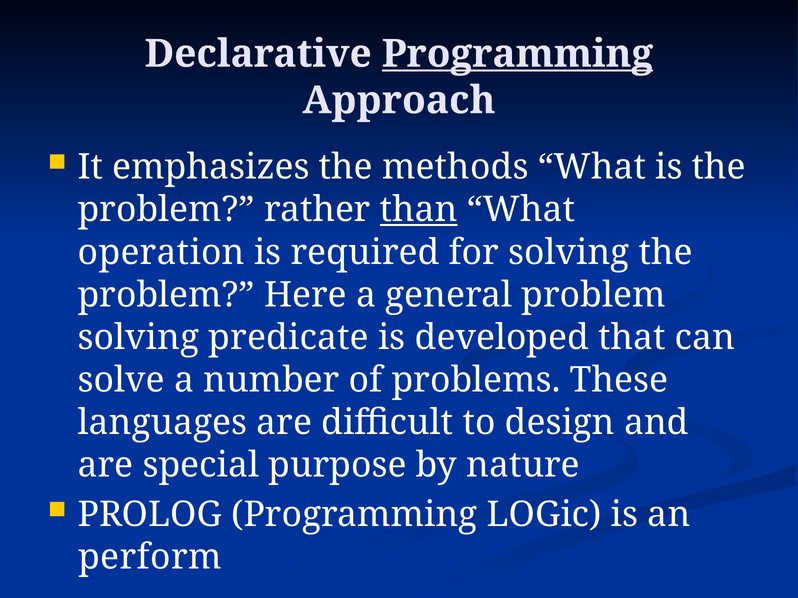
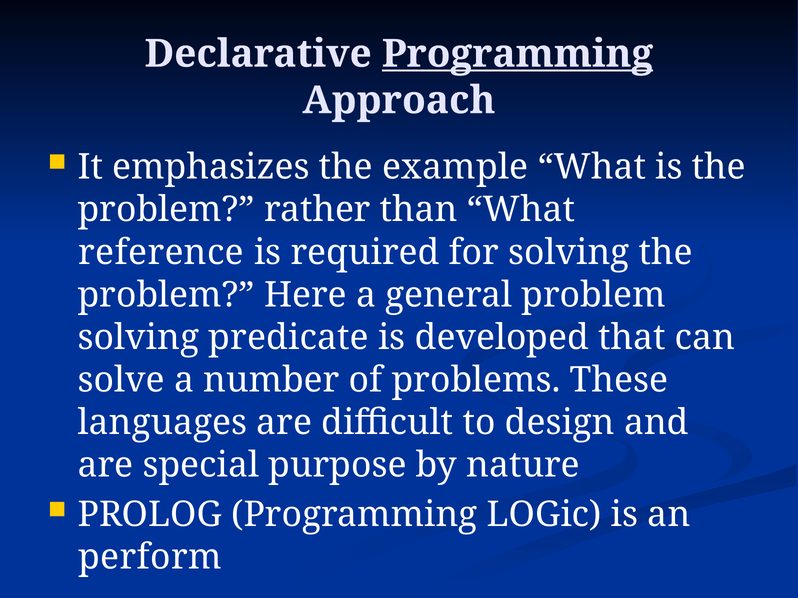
methods: methods -> example (455, 167)
than underline: present -> none (419, 210)
operation: operation -> reference (161, 253)
